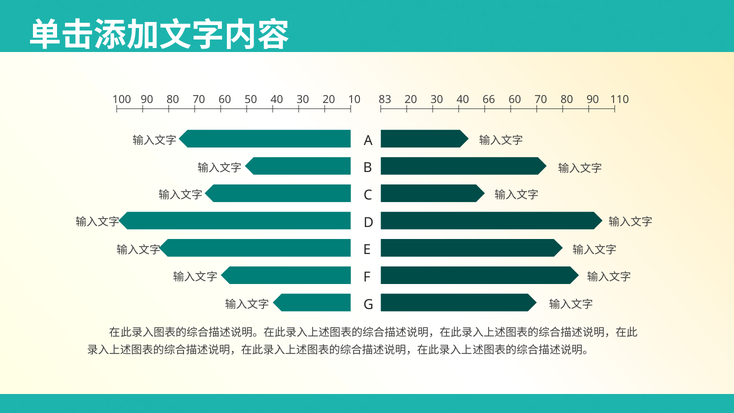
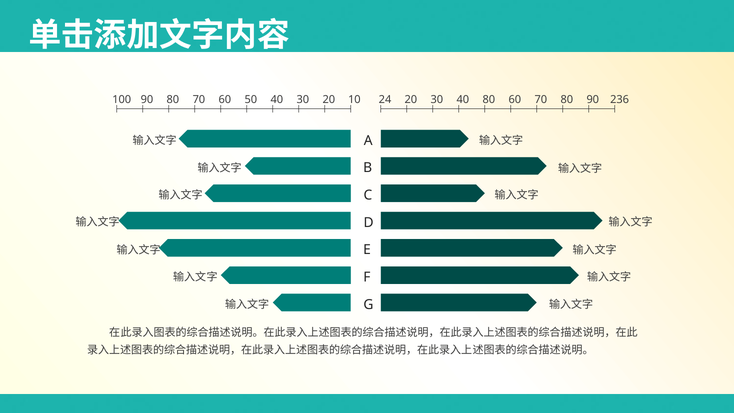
83: 83 -> 24 (385, 100)
40 66: 66 -> 80 (489, 100)
110: 110 -> 236 (620, 100)
